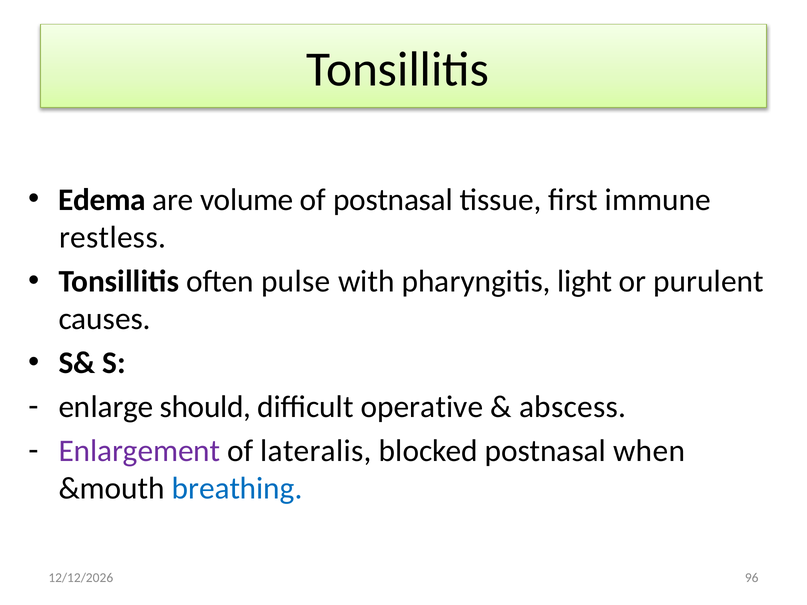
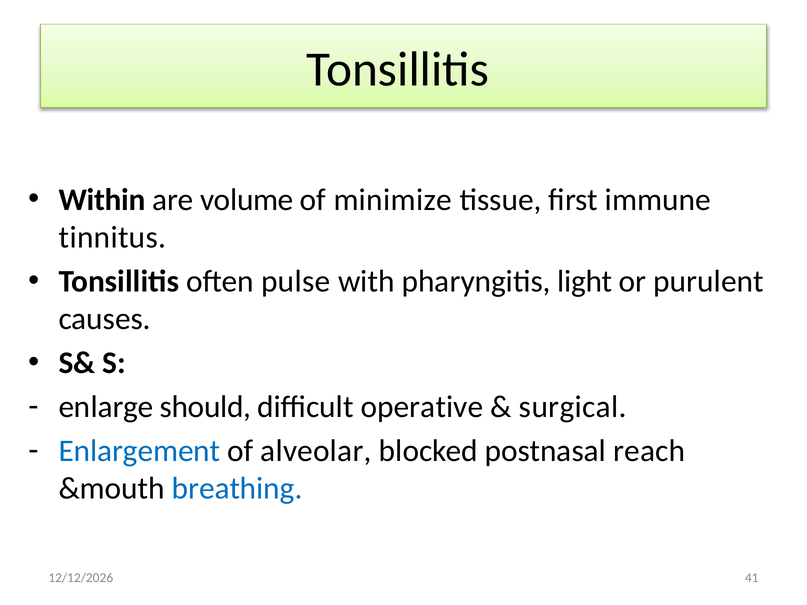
Edema: Edema -> Within (102, 200)
of postnasal: postnasal -> minimize (393, 200)
restless: restless -> tinnitus (113, 238)
abscess: abscess -> surgical (573, 407)
Enlargement colour: purple -> blue (139, 451)
lateralis: lateralis -> alveolar (316, 451)
when: when -> reach (649, 451)
96: 96 -> 41 (752, 578)
